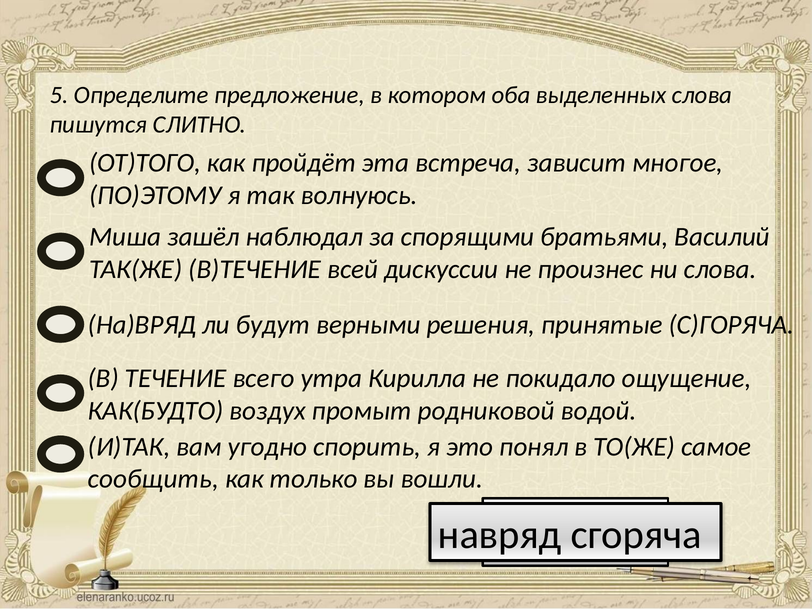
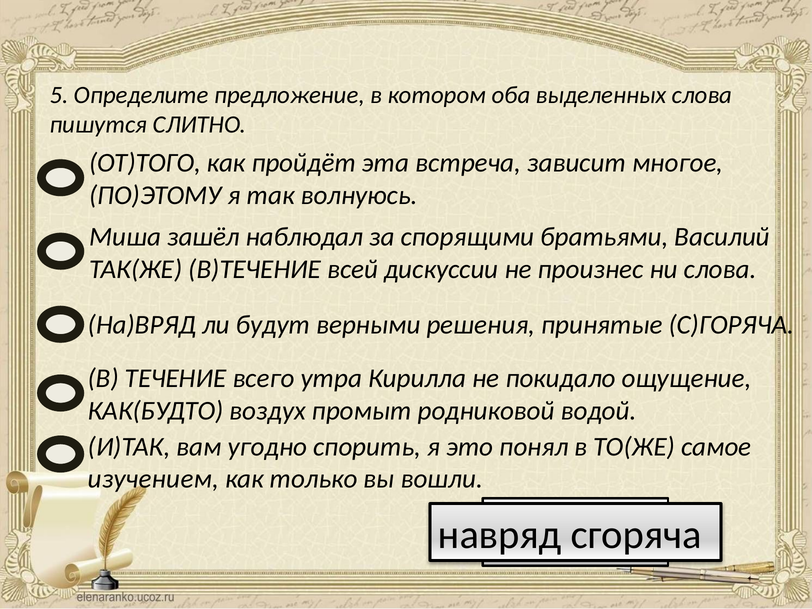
сообщить: сообщить -> изучением (153, 479)
